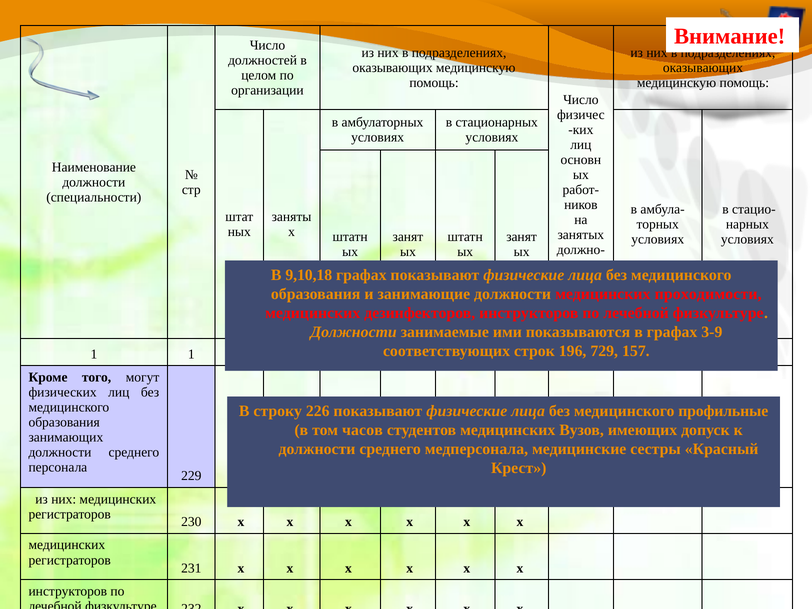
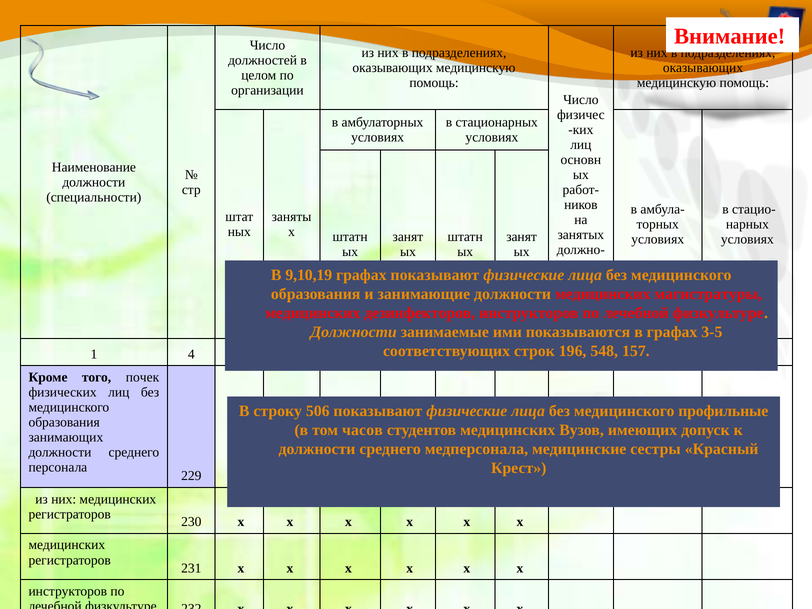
9,10,18: 9,10,18 -> 9,10,19 (309, 275)
проходимости: проходимости -> магистратуры (708, 294)
3-9: 3-9 -> 3-5 (712, 332)
729: 729 -> 548 (604, 351)
1 1: 1 -> 4 (191, 354)
могут: могут -> почек (143, 377)
226: 226 -> 506 (318, 411)
